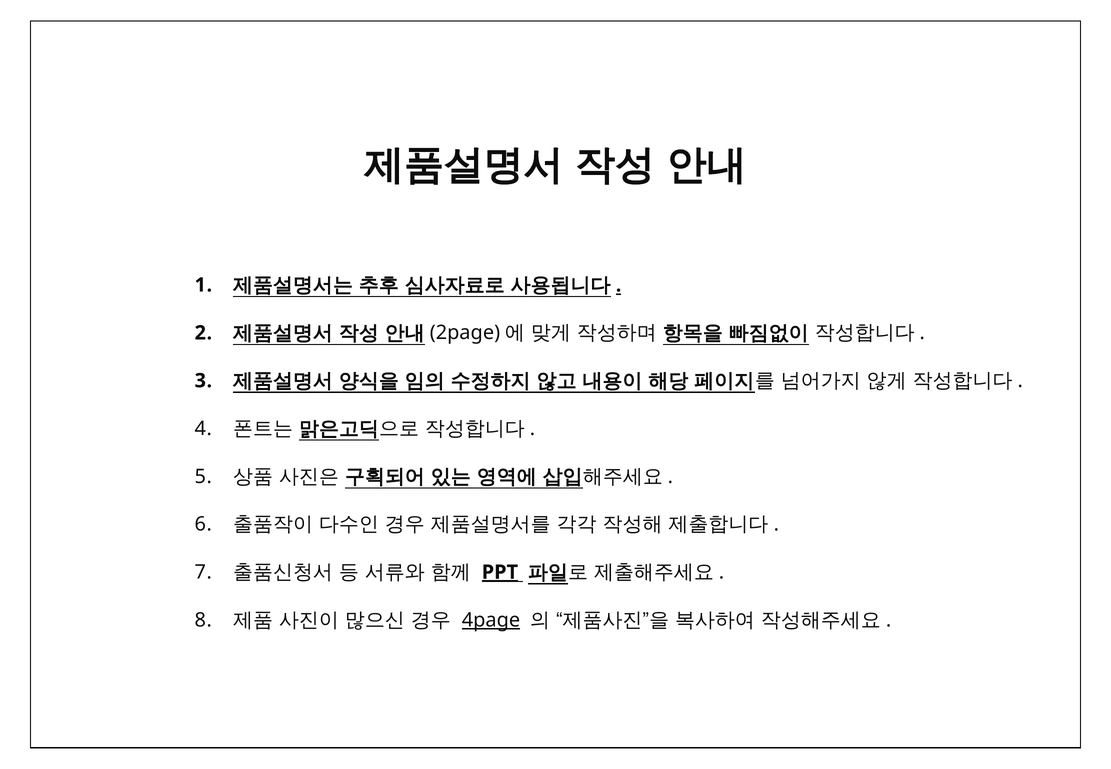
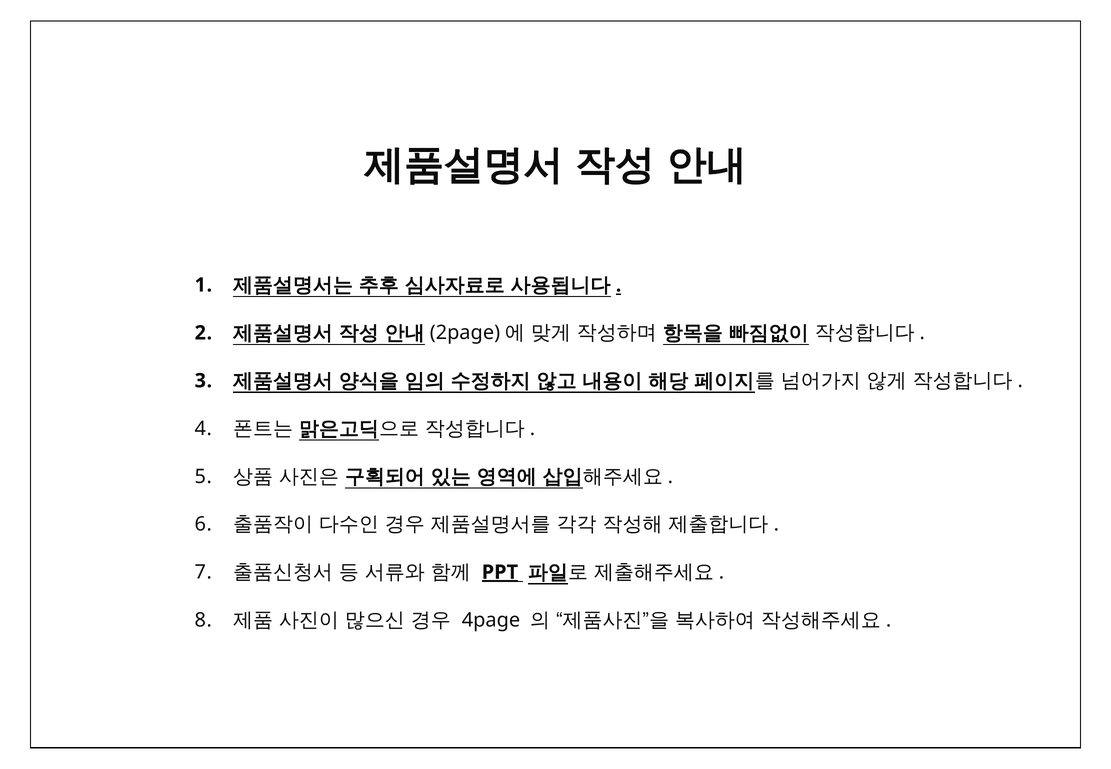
4page underline: present -> none (491, 620)
